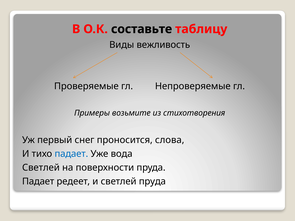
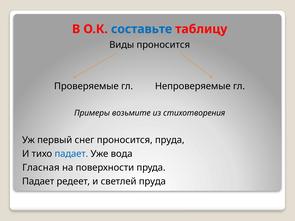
составьте colour: black -> blue (142, 29)
Виды вежливость: вежливость -> проносится (163, 45)
проносится слова: слова -> пруда (170, 140)
Светлей: Светлей -> Гласная (41, 168)
